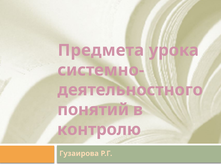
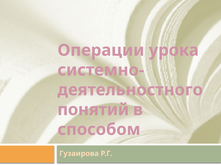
Предмета: Предмета -> Операции (101, 51)
контролю: контролю -> способом (99, 130)
